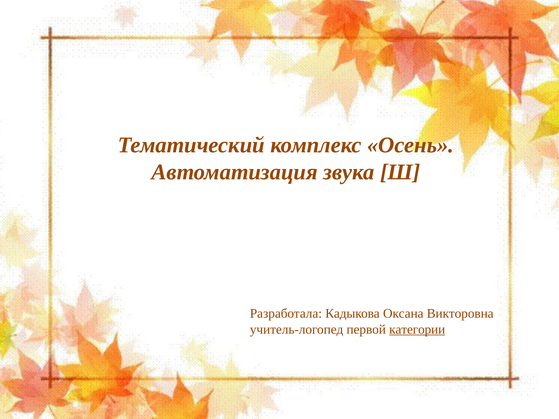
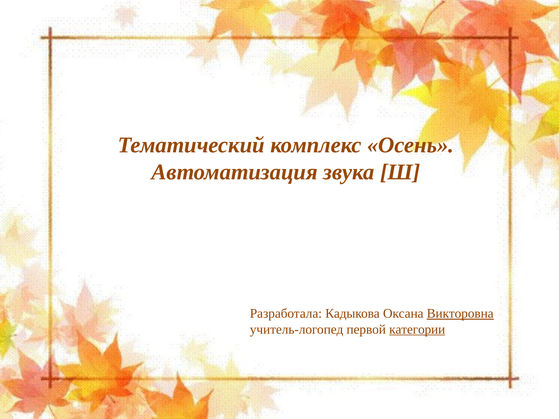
Викторовна underline: none -> present (460, 314)
